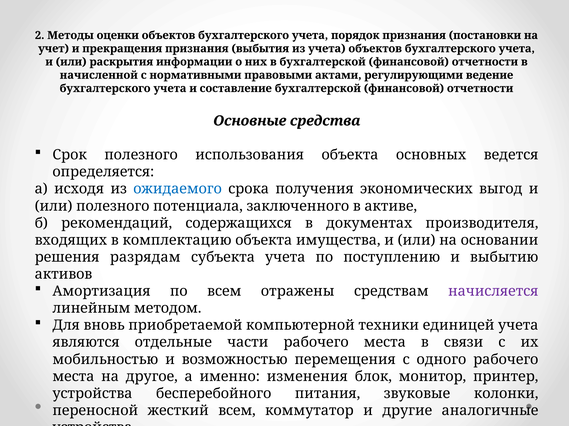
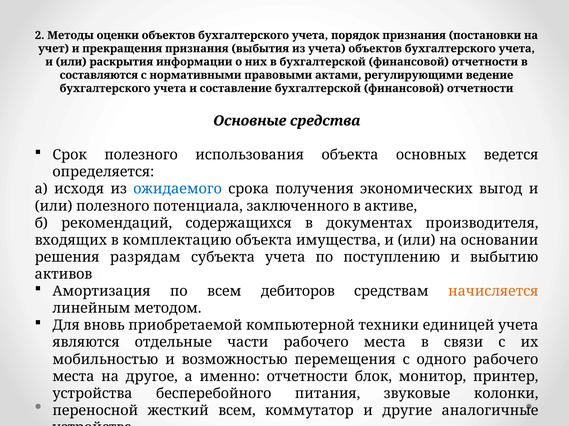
начисленной: начисленной -> составляются (99, 75)
отражены: отражены -> дебиторов (298, 292)
начисляется colour: purple -> orange (493, 292)
именно изменения: изменения -> отчетности (307, 377)
